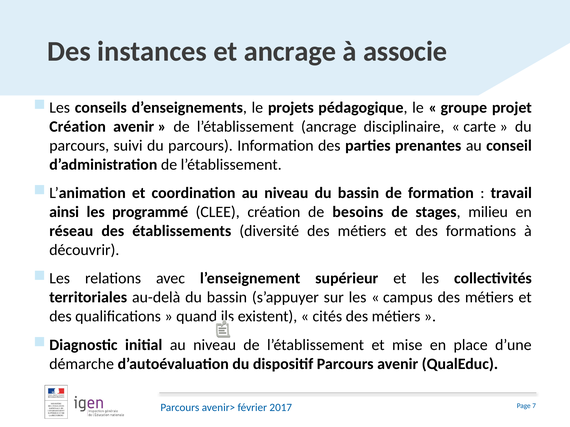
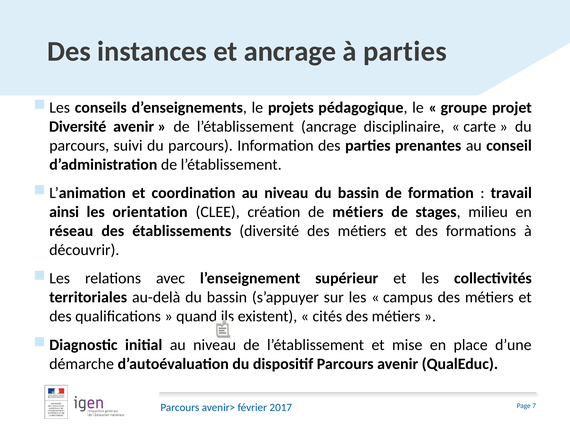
à associe: associe -> parties (405, 51)
Création: Création -> Diversité (78, 127)
programmé: programmé -> orientation (150, 212)
de besoins: besoins -> métiers (358, 212)
